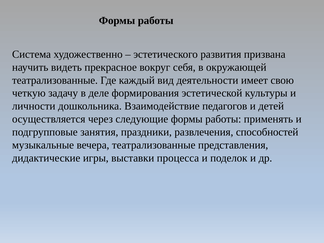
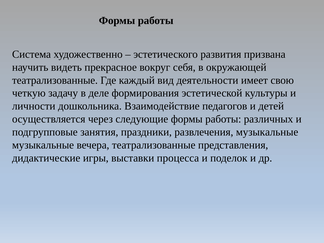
применять: применять -> различных (268, 119)
развлечения способностей: способностей -> музыкальные (267, 132)
